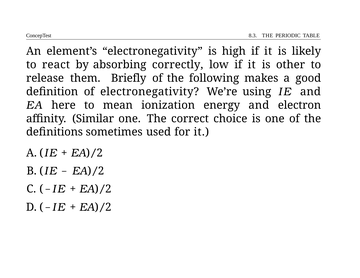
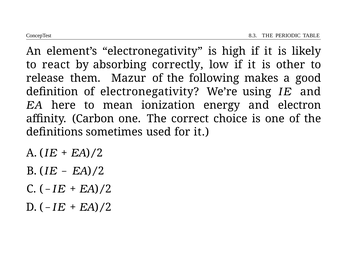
Briefly: Briefly -> Mazur (129, 78)
Similar: Similar -> Carbon (93, 119)
